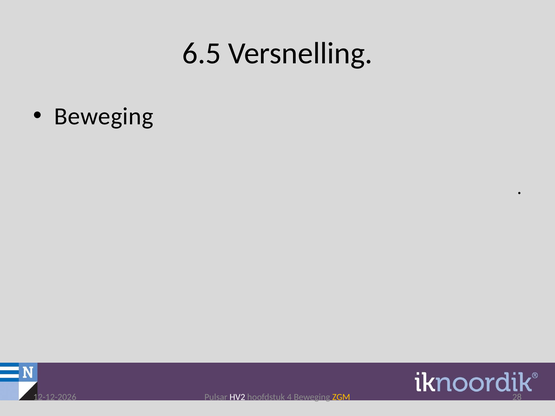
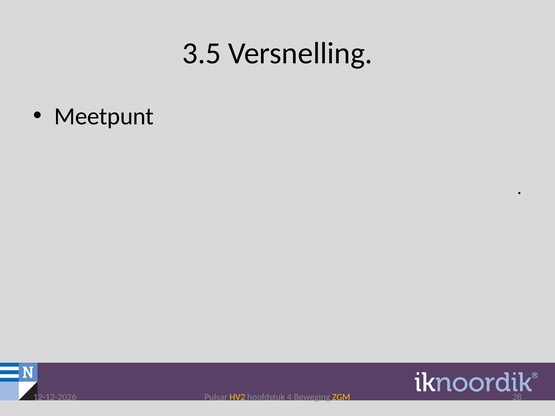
6.5: 6.5 -> 3.5 (202, 53)
Beweging: Beweging -> Meetpunt (104, 116)
HV2 colour: white -> yellow (237, 398)
